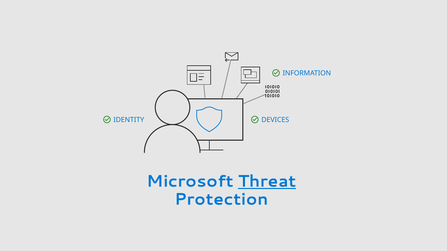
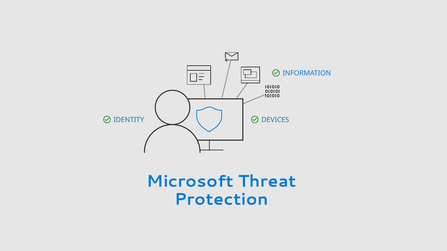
Threat underline: present -> none (267, 182)
